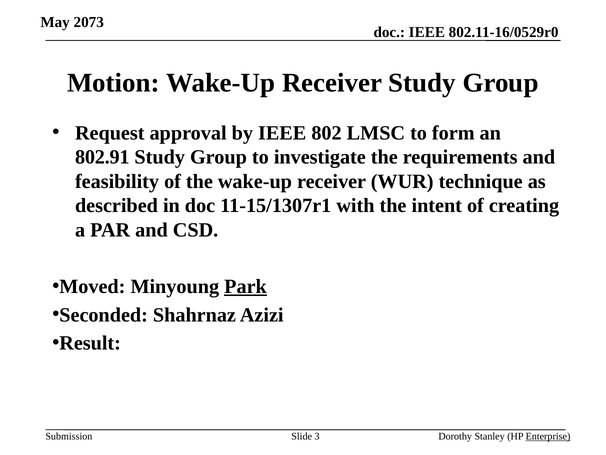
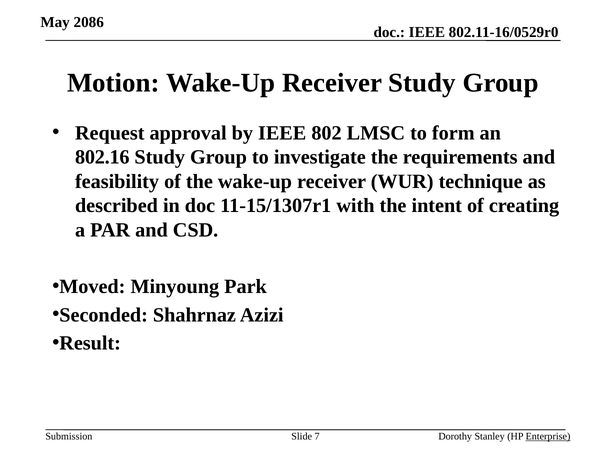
2073: 2073 -> 2086 (89, 22)
802.91: 802.91 -> 802.16 (102, 157)
Park underline: present -> none (246, 286)
3: 3 -> 7 (317, 436)
